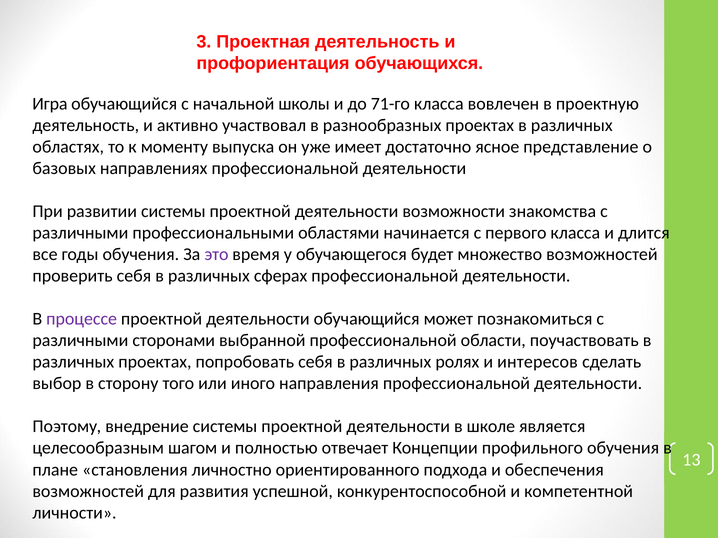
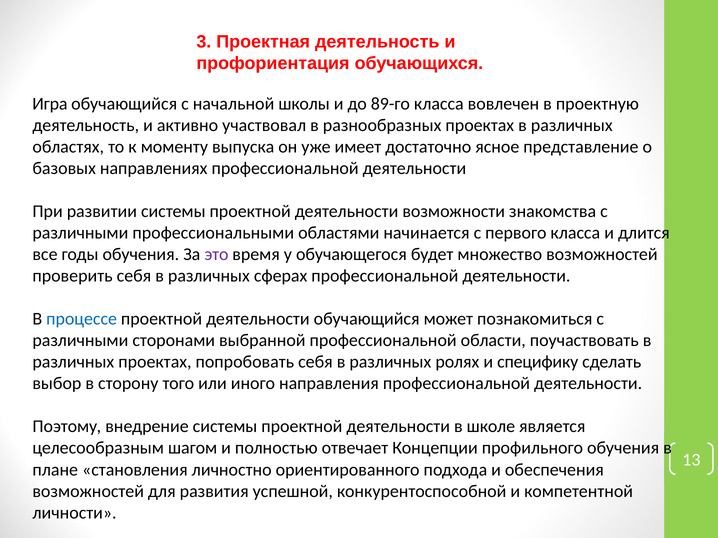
71-го: 71-го -> 89-го (390, 104)
процессе colour: purple -> blue (82, 319)
интересов: интересов -> специфику (538, 362)
